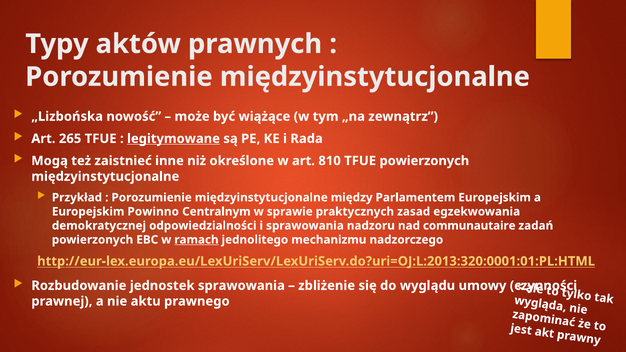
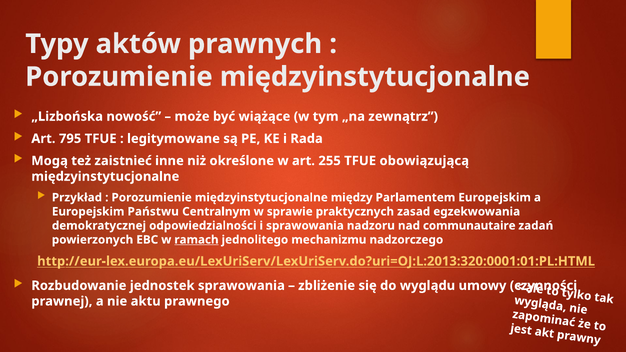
265: 265 -> 795 (70, 139)
legitymowane underline: present -> none (173, 139)
810: 810 -> 255 (330, 161)
TFUE powierzonych: powierzonych -> obowiązującą (424, 161)
Powinno: Powinno -> Państwu (153, 212)
